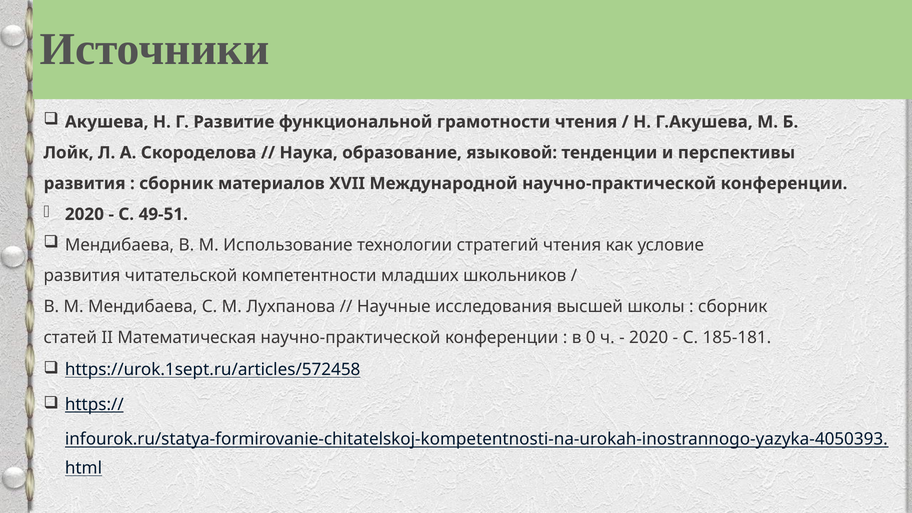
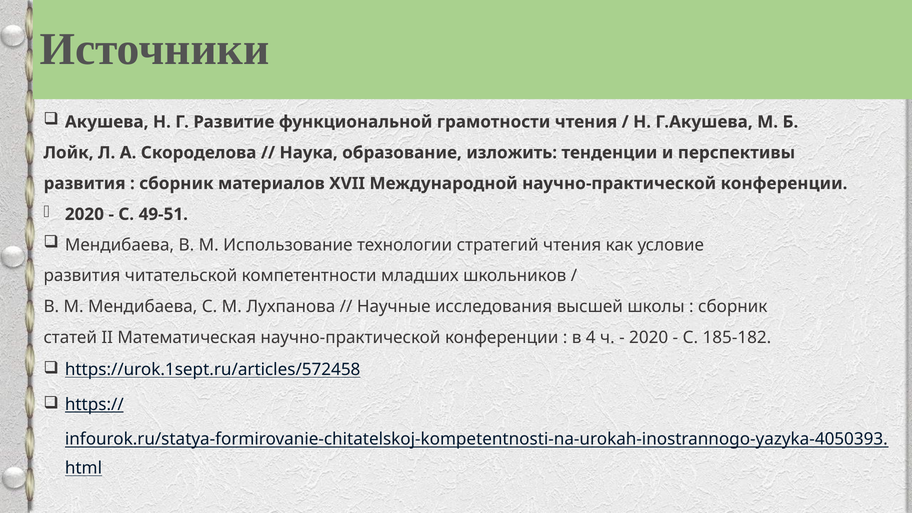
языковой: языковой -> изложить (512, 153)
0: 0 -> 4 (591, 337)
185-181: 185-181 -> 185-182 (737, 337)
